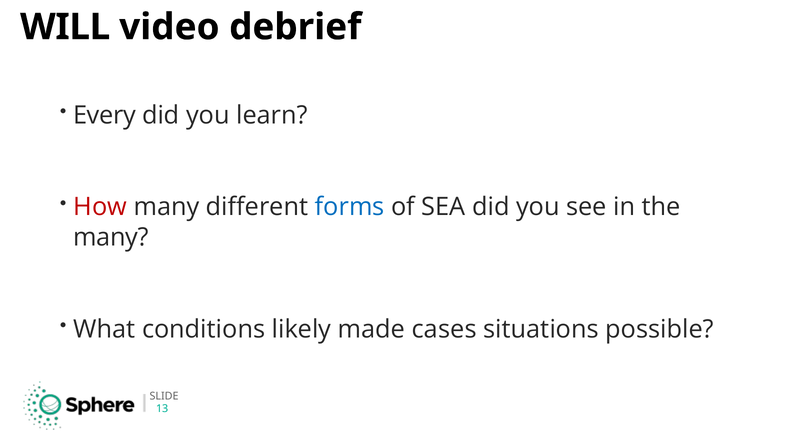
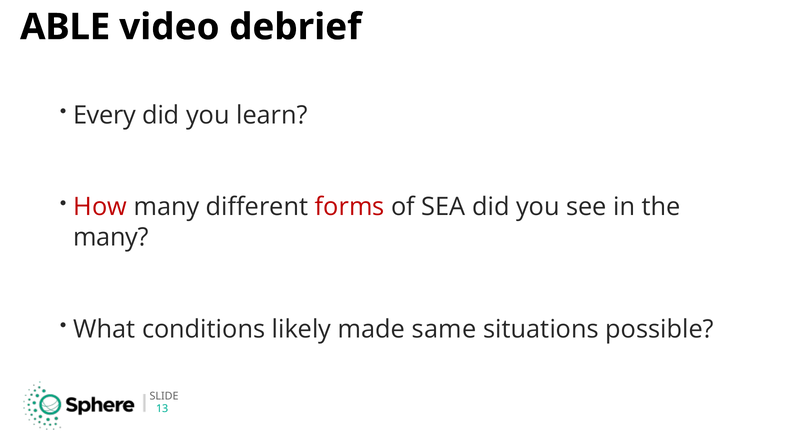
WILL: WILL -> ABLE (65, 27)
forms colour: blue -> red (350, 207)
cases: cases -> same (444, 329)
